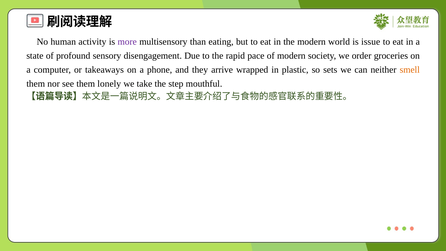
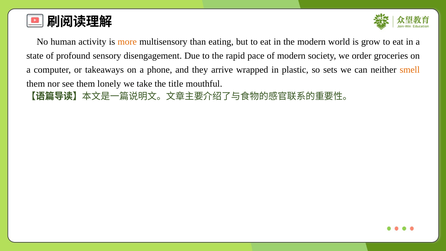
more colour: purple -> orange (127, 42)
issue: issue -> grow (371, 42)
step: step -> title (176, 84)
